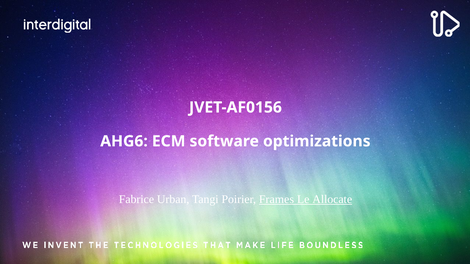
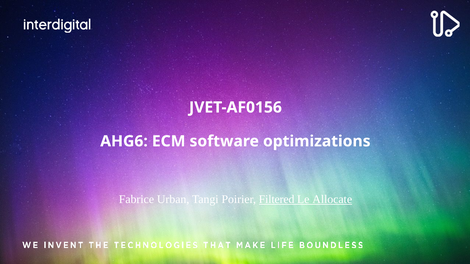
Frames: Frames -> Filtered (277, 199)
